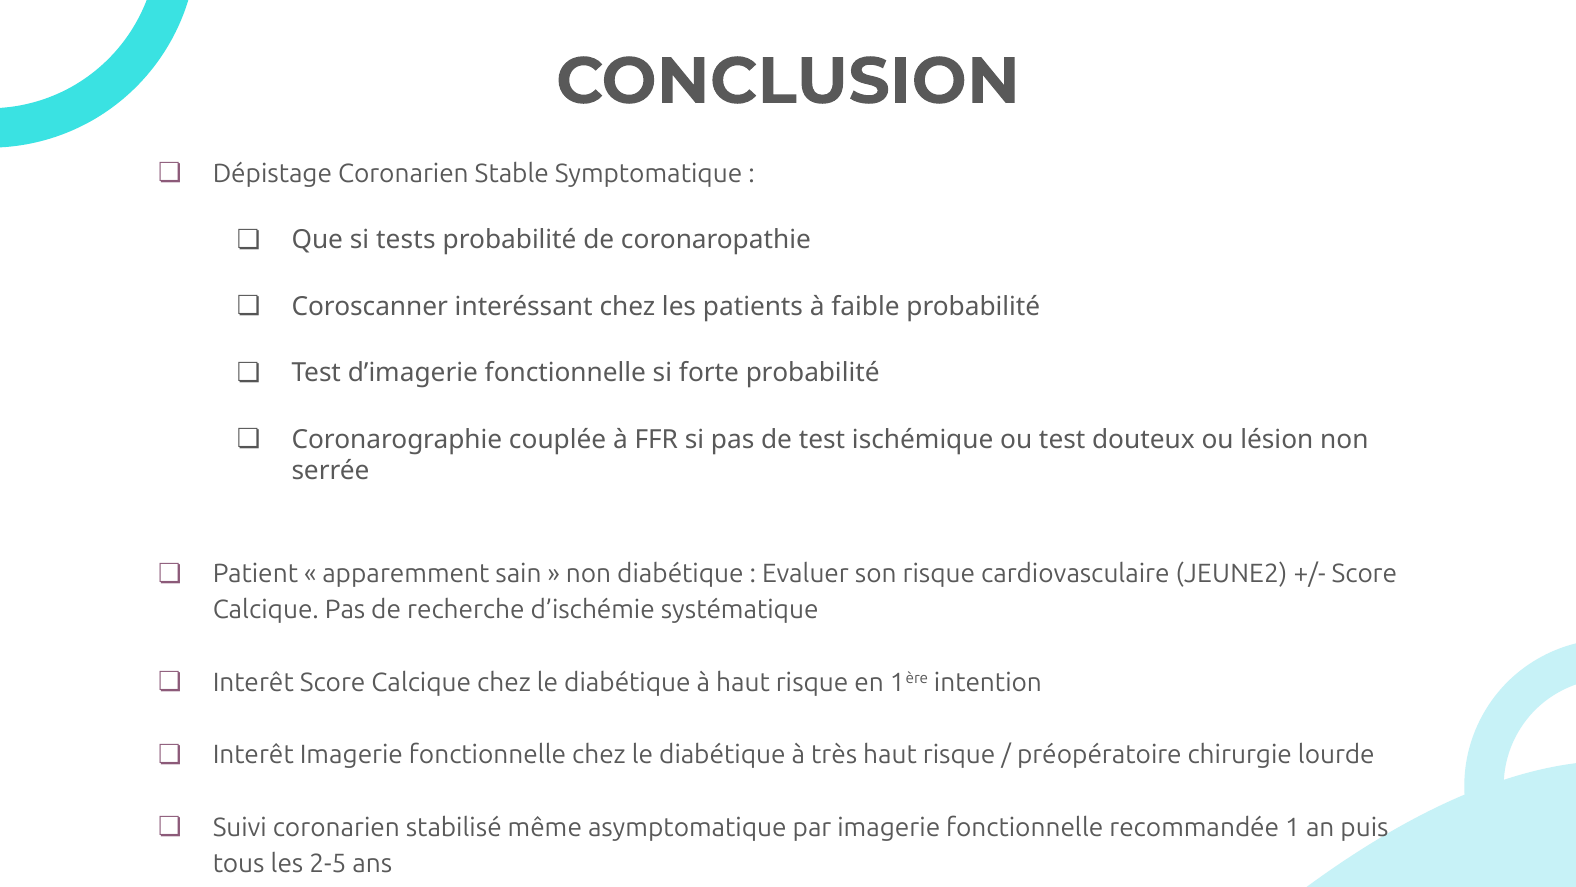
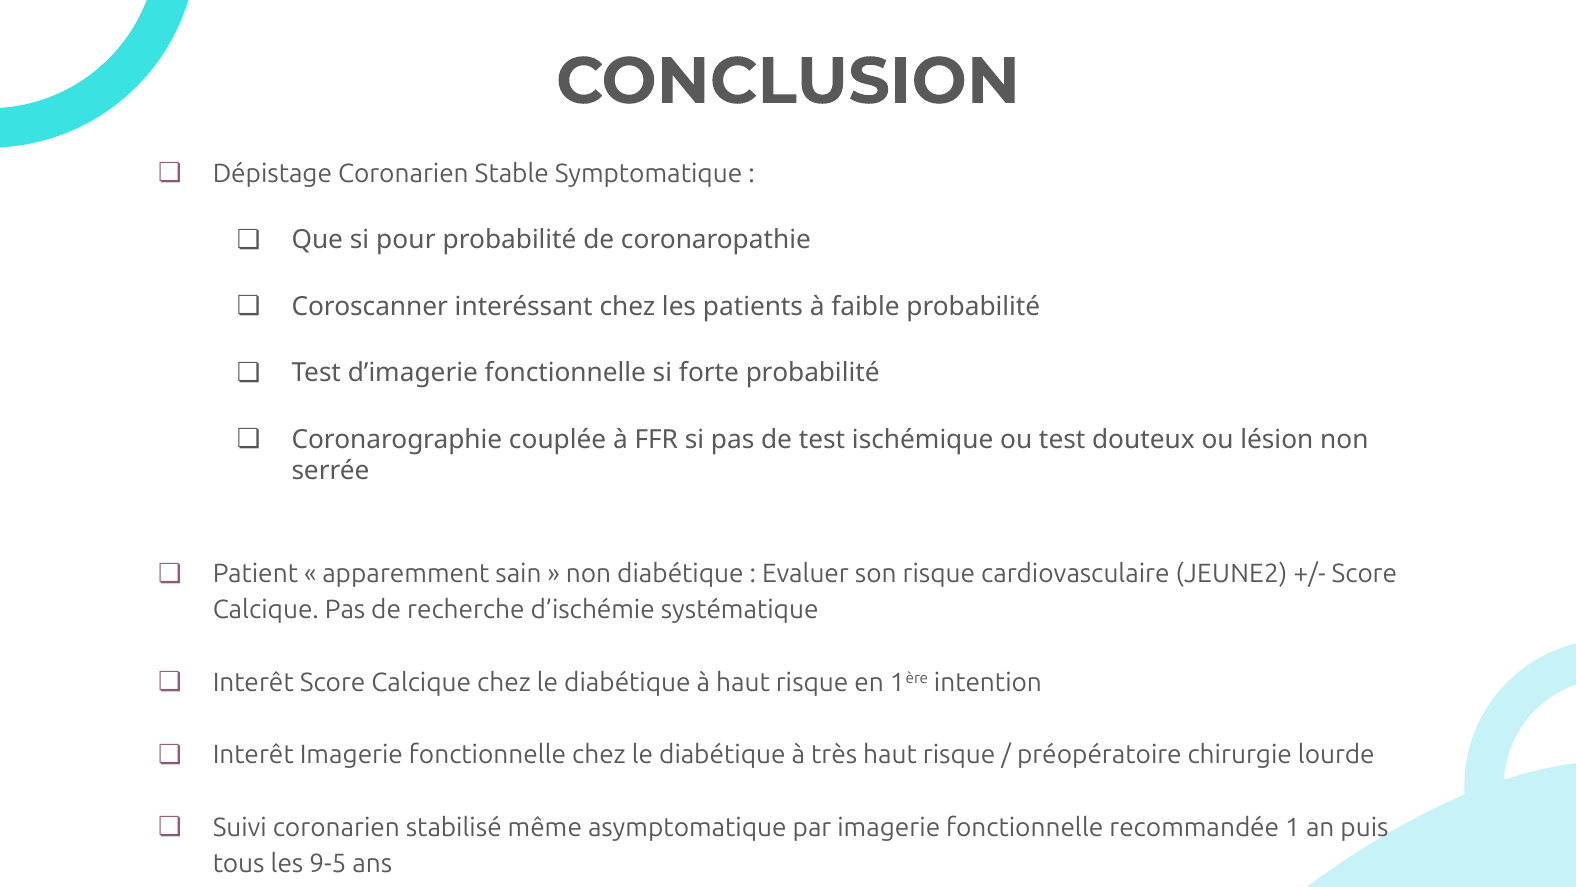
tests: tests -> pour (406, 240)
2-5: 2-5 -> 9-5 (328, 863)
